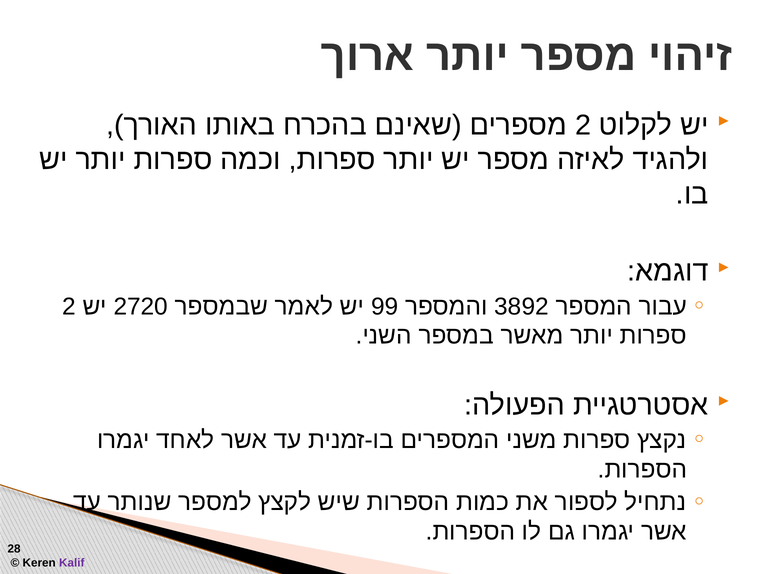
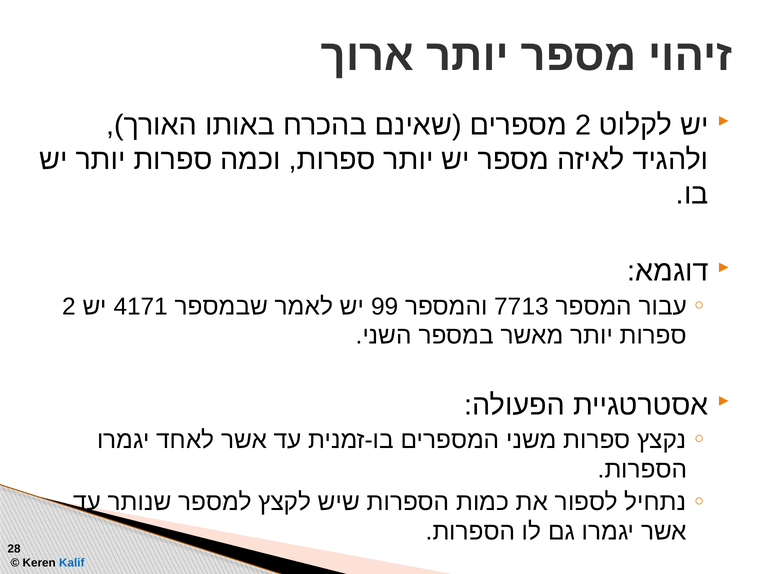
2720: 2720 -> 4171 (141, 307)
3892: 3892 -> 7713 (522, 307)
Kalif colour: purple -> blue (72, 563)
